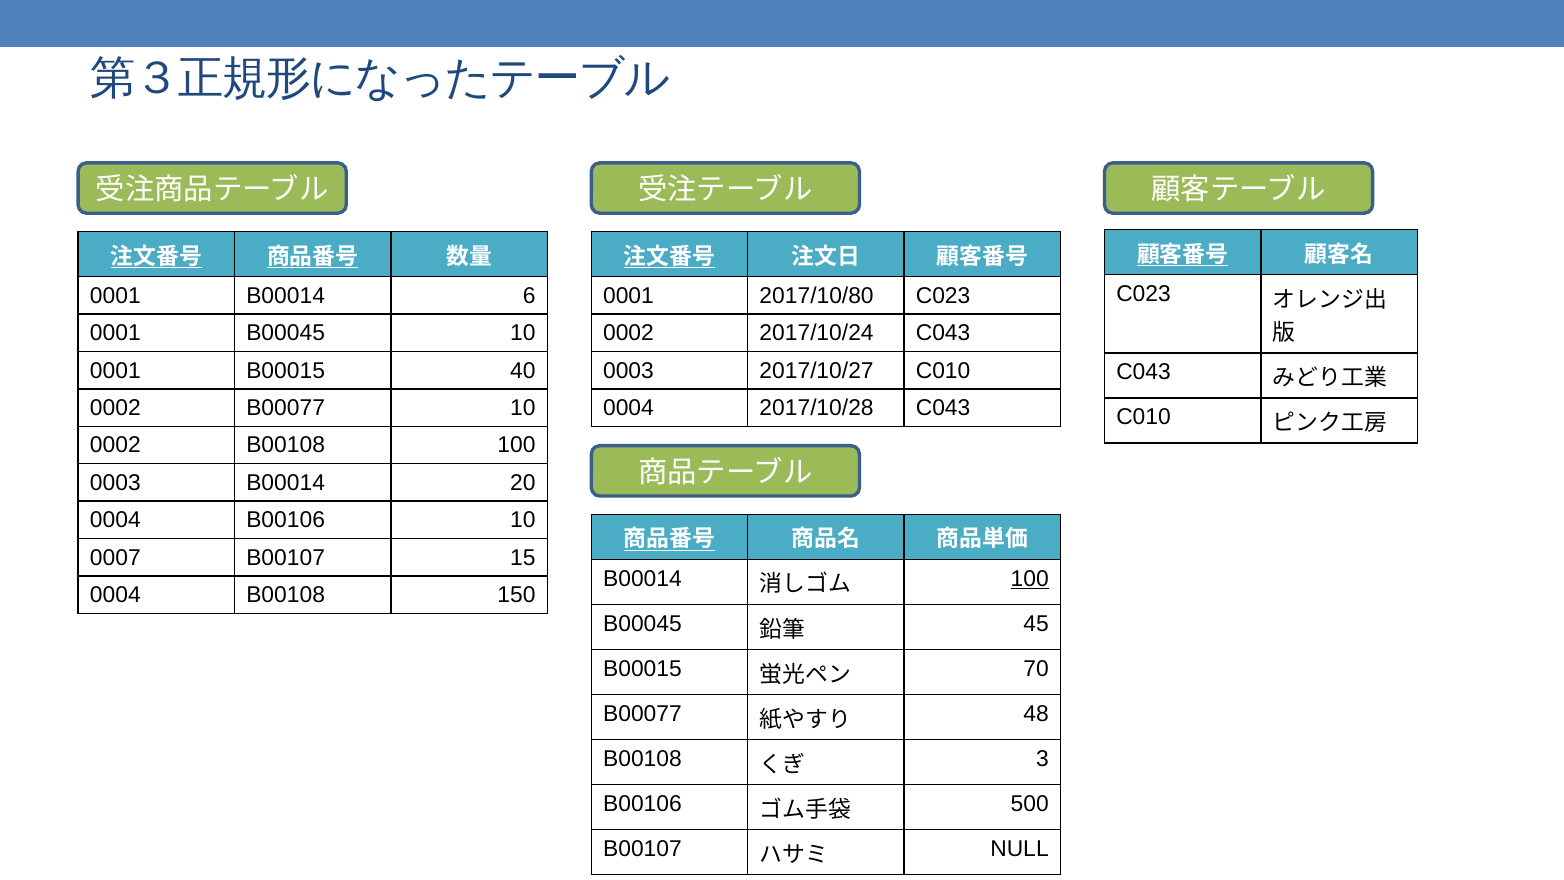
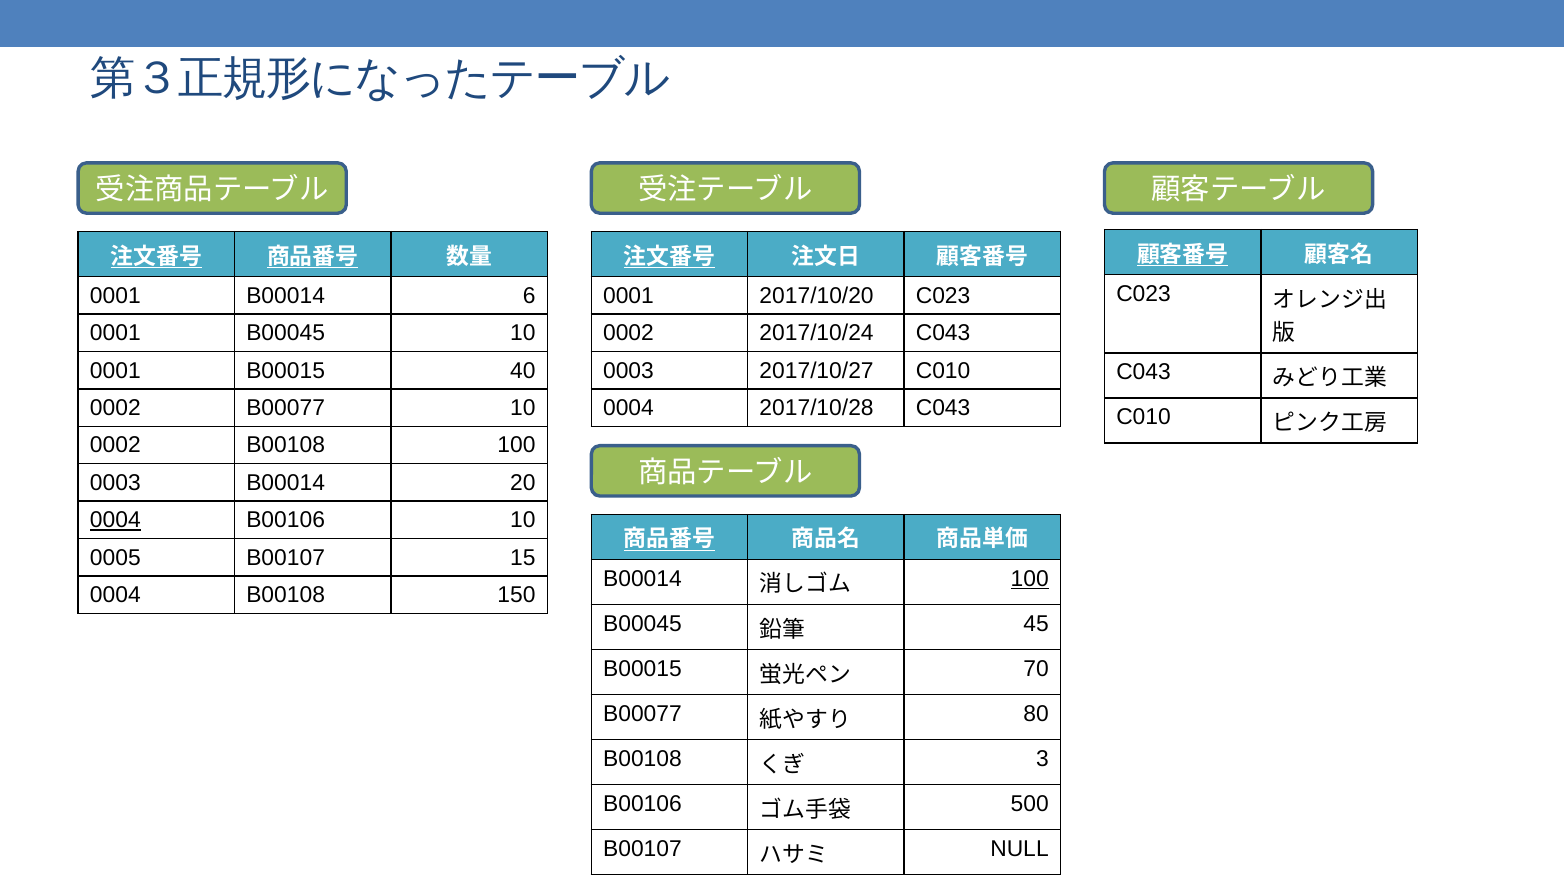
2017/10/80: 2017/10/80 -> 2017/10/20 (817, 296)
0004 underline: none -> present (115, 520)
0007: 0007 -> 0005 (115, 557)
48: 48 -> 80 (1036, 713)
